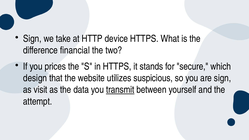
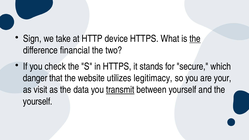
the underline: none -> present (195, 39)
prices: prices -> check (55, 66)
design: design -> danger (35, 78)
suspicious: suspicious -> legitimacy (153, 78)
are sign: sign -> your (223, 78)
attempt: attempt -> yourself (38, 101)
